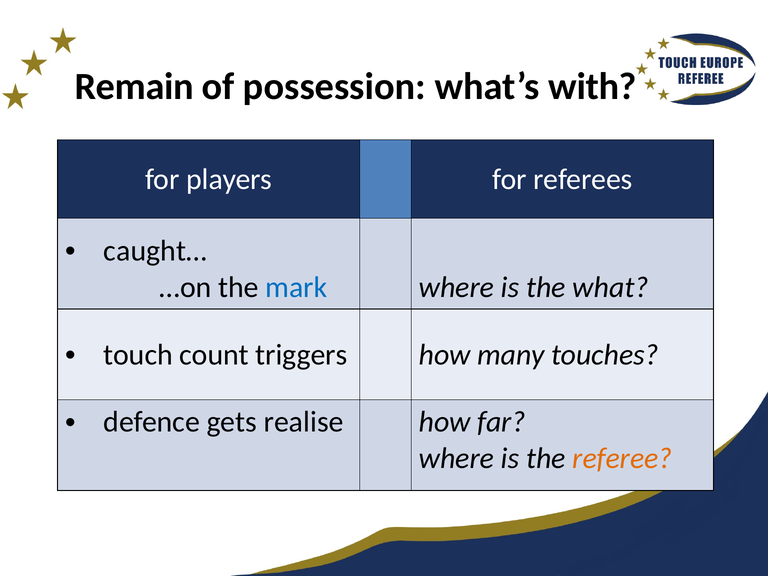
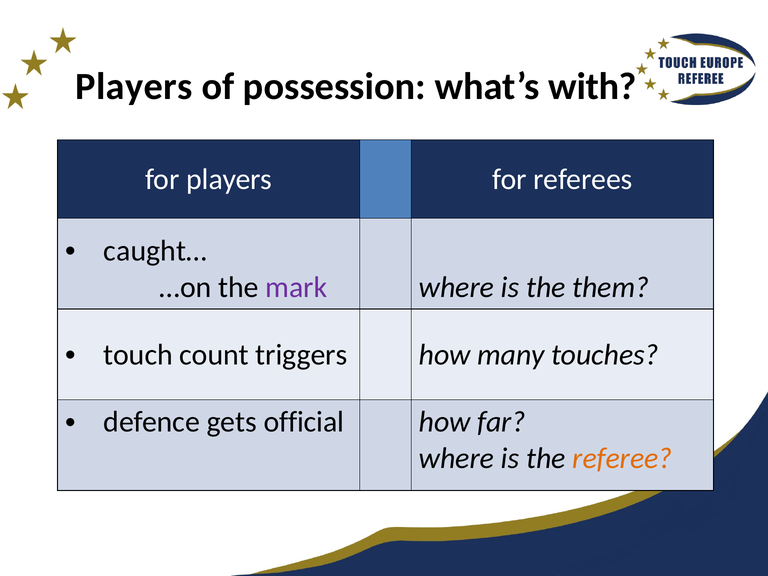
Remain: Remain -> Players (134, 87)
mark colour: blue -> purple (296, 287)
what: what -> them (611, 287)
realise: realise -> official (304, 422)
